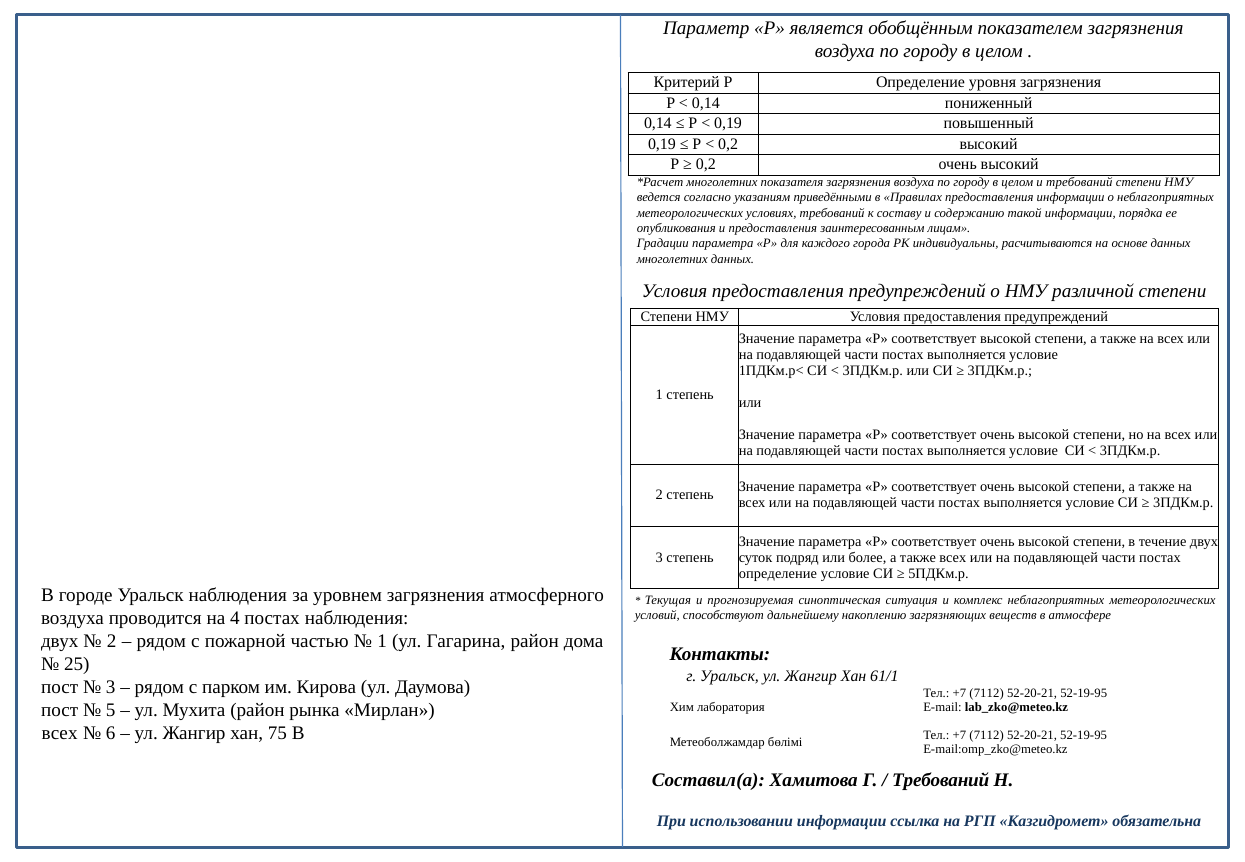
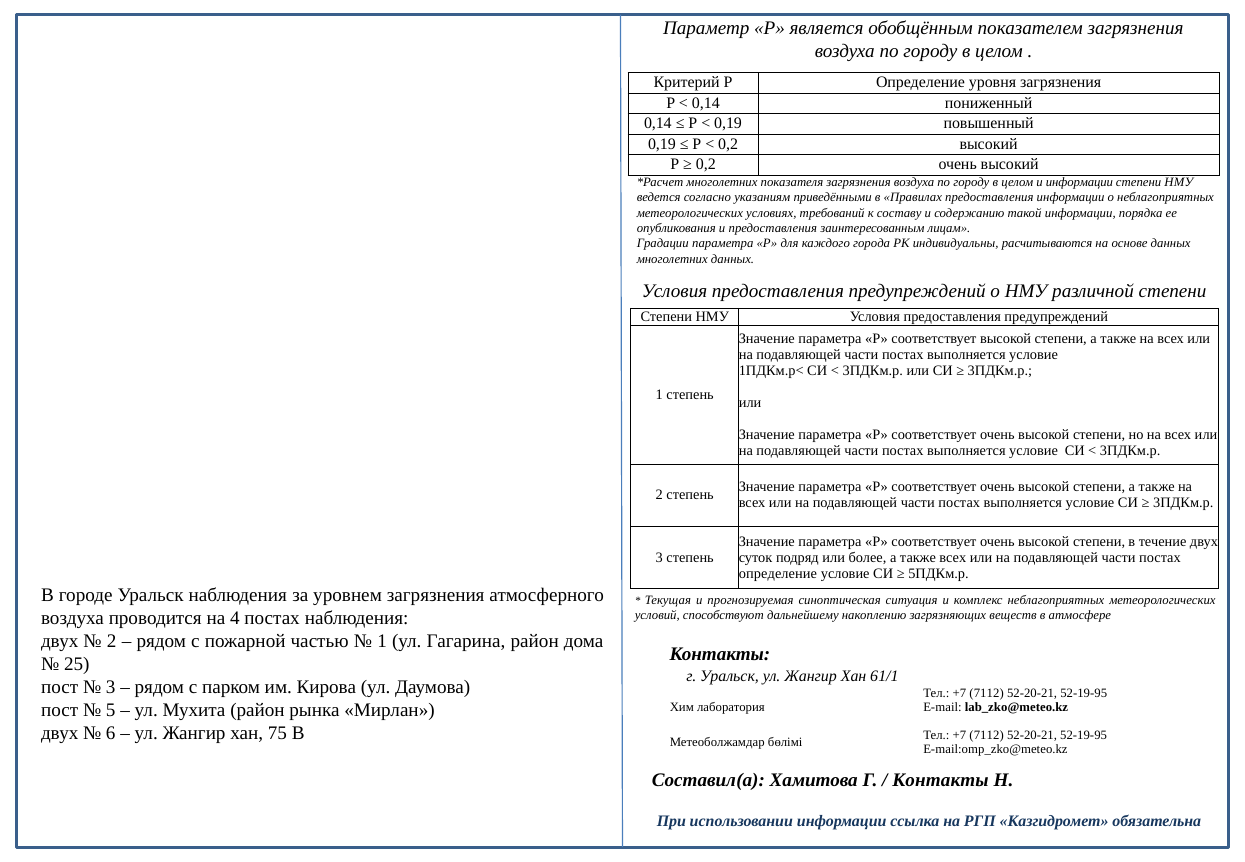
и требований: требований -> информации (1079, 182)
всех: всех -> двух (60, 733)
Требований: Требований -> Контакты (941, 780)
